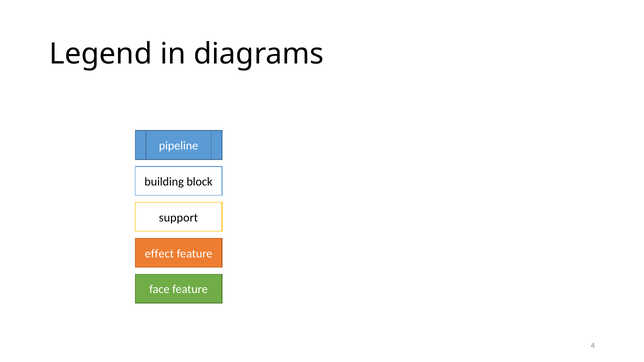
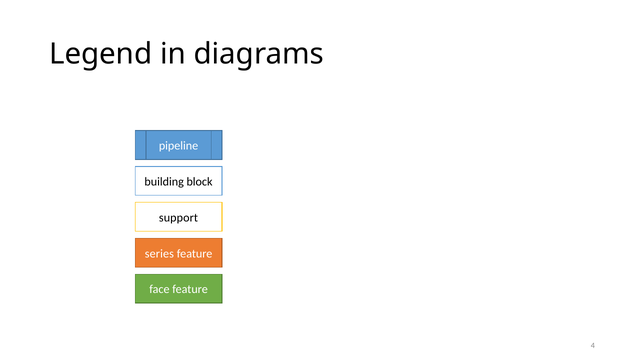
effect: effect -> series (159, 254)
